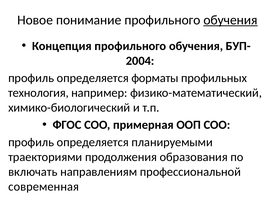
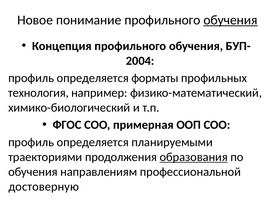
образования underline: none -> present (194, 157)
включать: включать -> обучения (33, 172)
современная: современная -> достоверную (44, 186)
